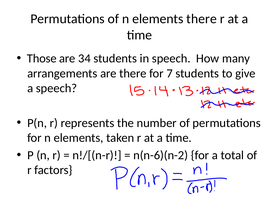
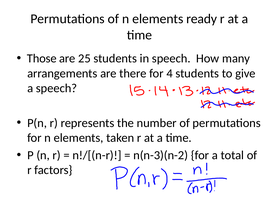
elements there: there -> ready (202, 19)
34: 34 -> 25 (84, 59)
7: 7 -> 4 (170, 73)
n(n-6)(n-2: n(n-6)(n-2 -> n(n-3)(n-2 (161, 155)
